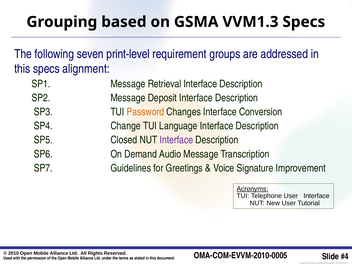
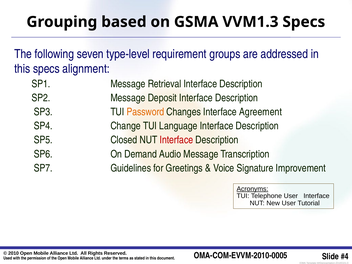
print-level: print-level -> type-level (128, 54)
Conversion: Conversion -> Agreement (260, 112)
Interface colour: purple -> red (176, 140)
